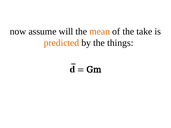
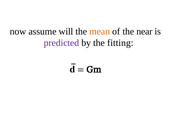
take: take -> near (144, 31)
predicted colour: orange -> purple (61, 43)
things: things -> fitting (120, 43)
